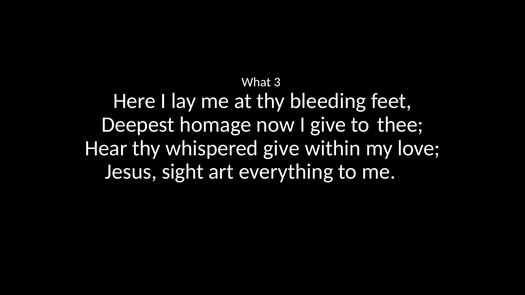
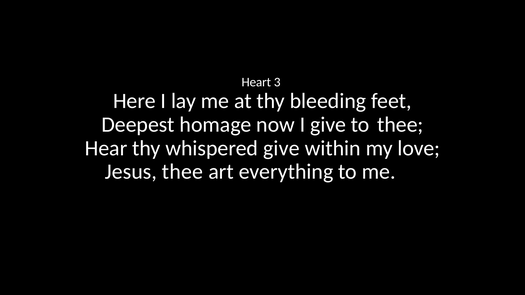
What: What -> Heart (256, 82)
Jesus sight: sight -> thee (183, 172)
